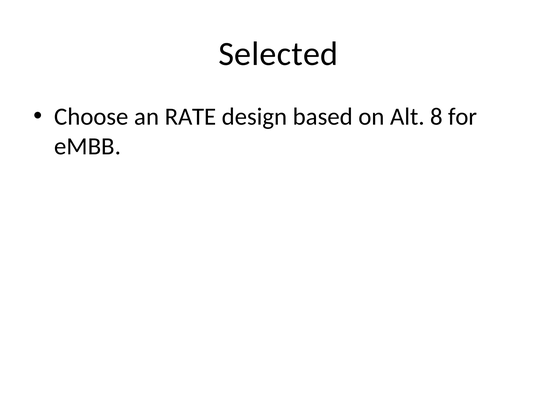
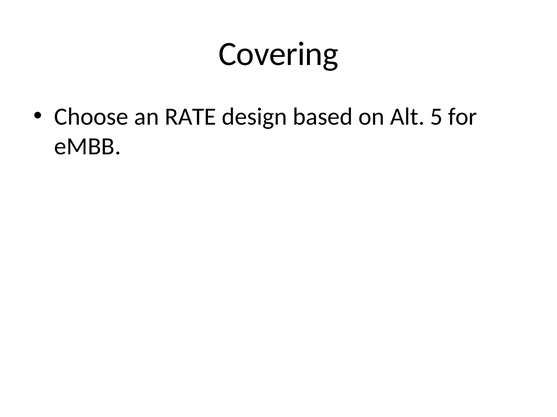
Selected: Selected -> Covering (279, 54)
8: 8 -> 5 (436, 117)
